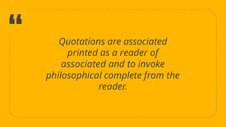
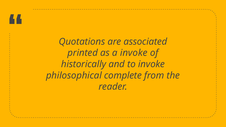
a reader: reader -> invoke (134, 53)
associated: associated -> historically (84, 64)
